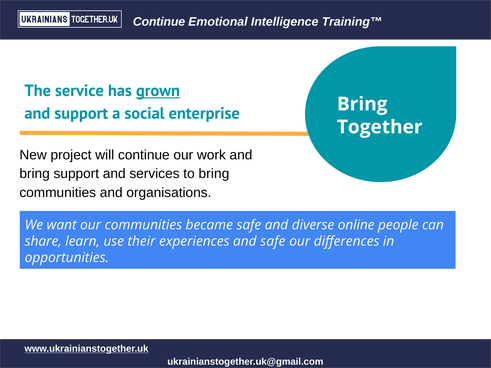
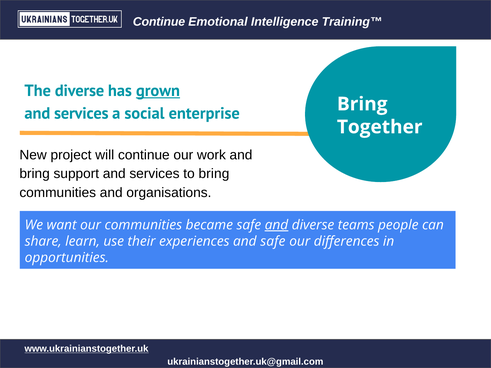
The service: service -> diverse (80, 91)
support: support -> services (81, 113)
and underline: none -> present (276, 225)
online: online -> teams (356, 225)
